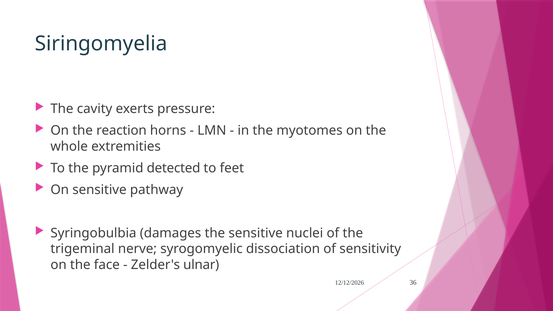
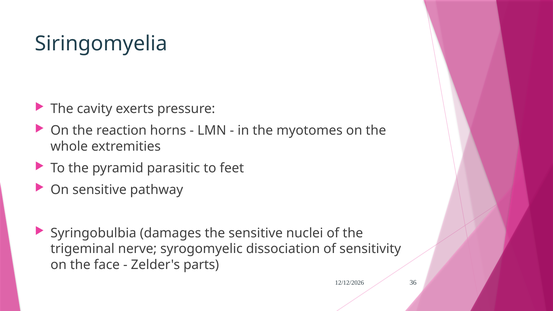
detected: detected -> parasitic (173, 168)
ulnar: ulnar -> parts (201, 265)
